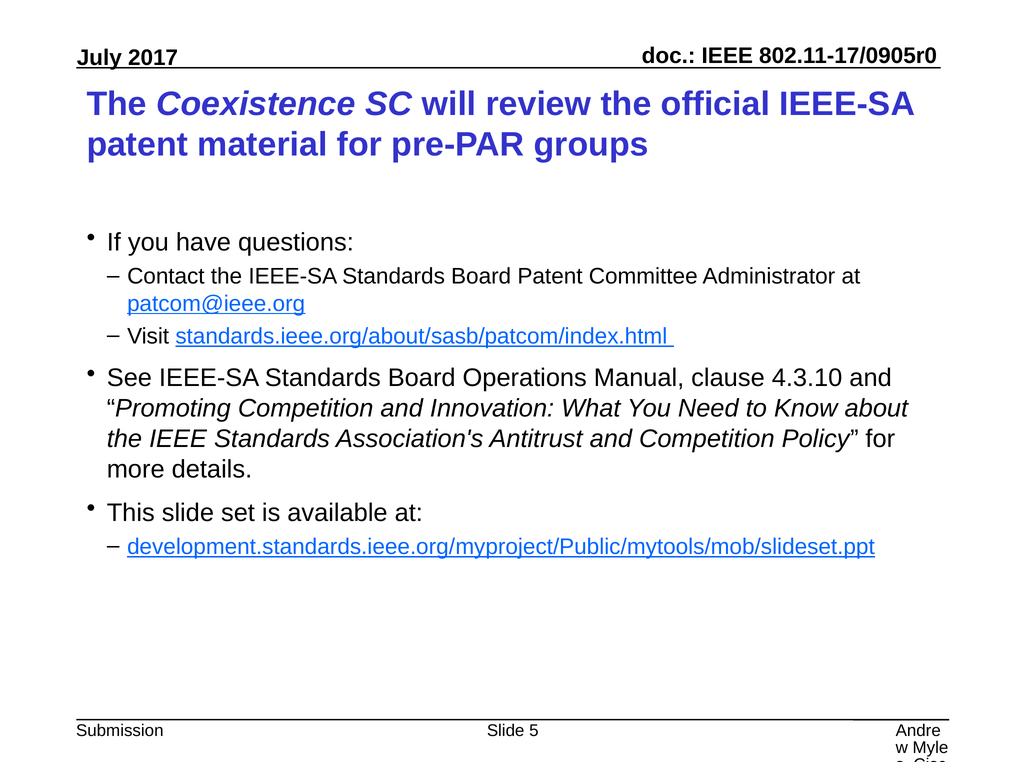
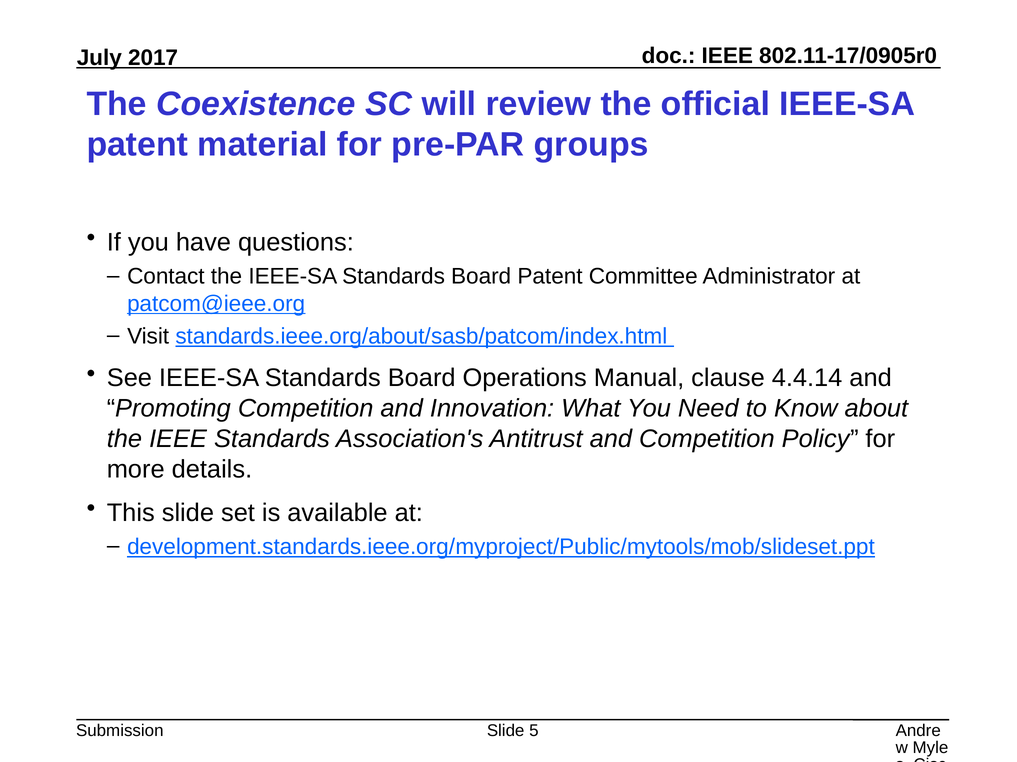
4.3.10: 4.3.10 -> 4.4.14 (807, 378)
